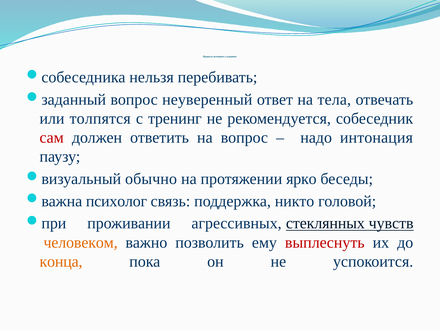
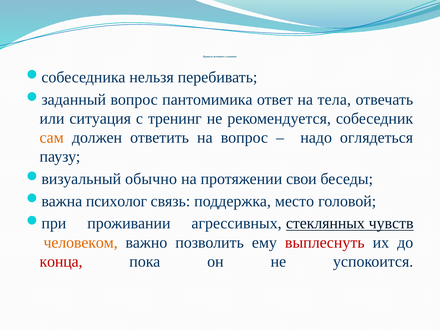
неуверенный: неуверенный -> пантомимика (207, 100)
толпятся: толпятся -> ситуация (100, 119)
сам colour: red -> orange (52, 138)
интонация: интонация -> оглядеться (377, 138)
ярко: ярко -> свои (301, 179)
никто: никто -> место (294, 201)
конца colour: orange -> red (61, 261)
